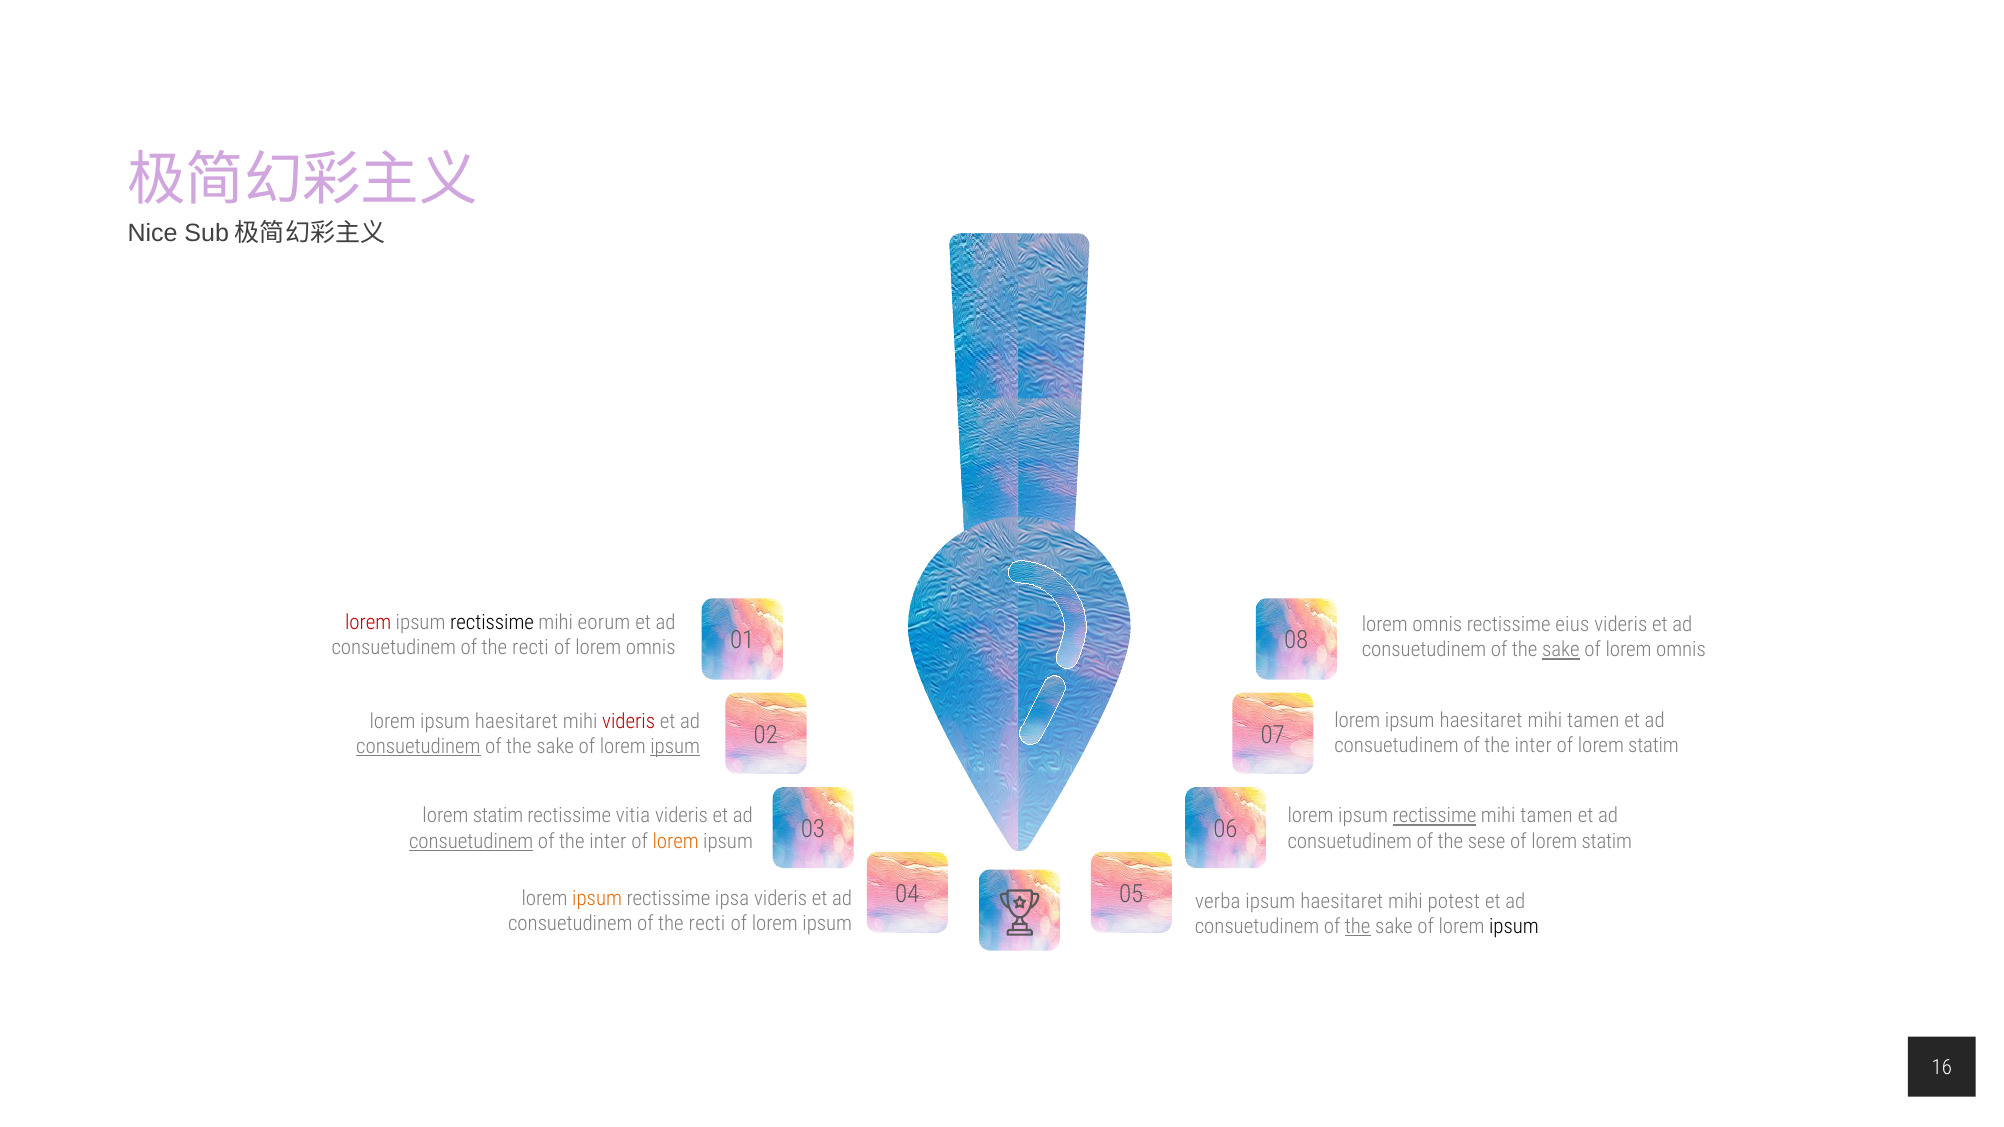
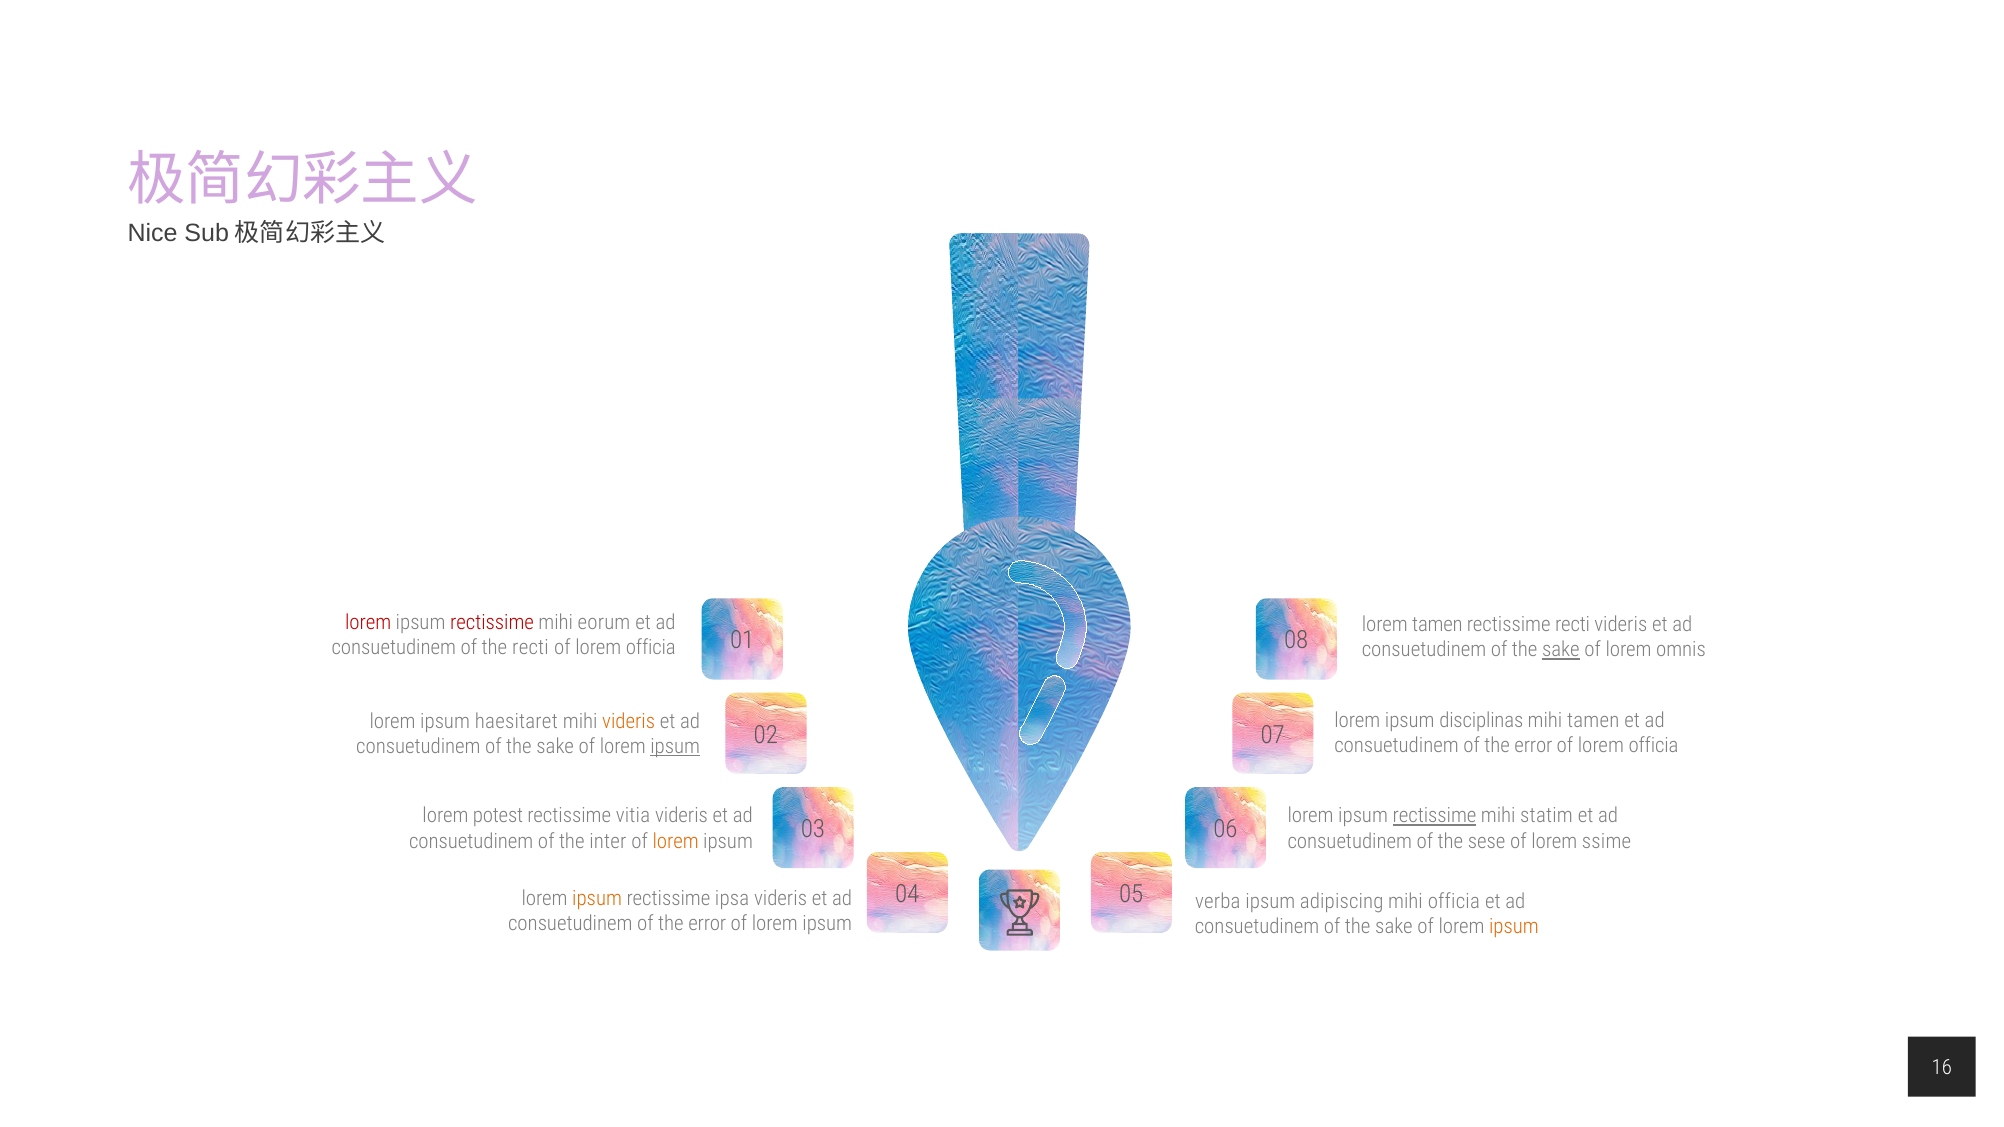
rectissime colour: black -> red (492, 623)
omnis: omnis -> tamen (1437, 625)
rectissime eius: eius -> recti (1573, 625)
omnis: omnis -> officia (651, 648)
haesitaret: haesitaret -> disciplinas (1481, 721)
videris colour: red -> orange (629, 722)
inter: inter -> error (1533, 746)
statim: statim -> officia (1653, 746)
consuetudinem underline: present -> none (418, 747)
statim: statim -> potest (498, 816)
tamen: tamen -> statim (1547, 816)
consuetudinem underline: present -> none (471, 841)
statim: statim -> ssime (1607, 841)
haesitaret: haesitaret -> adipiscing (1342, 902)
mihi potest: potest -> officia (1454, 902)
recti: recti -> error (707, 924)
the underline: present -> none (1358, 927)
ipsum colour: black -> orange (1514, 927)
